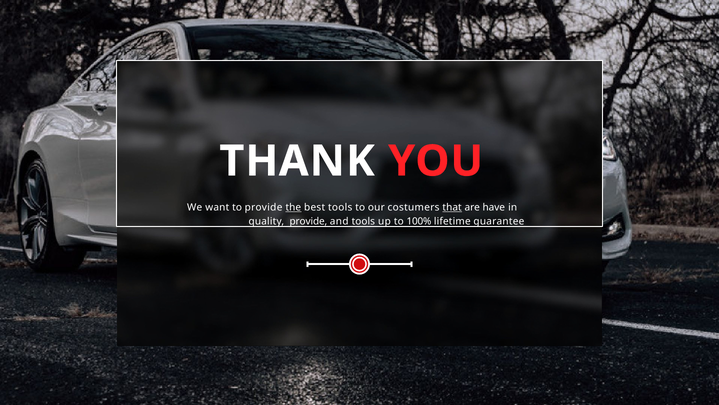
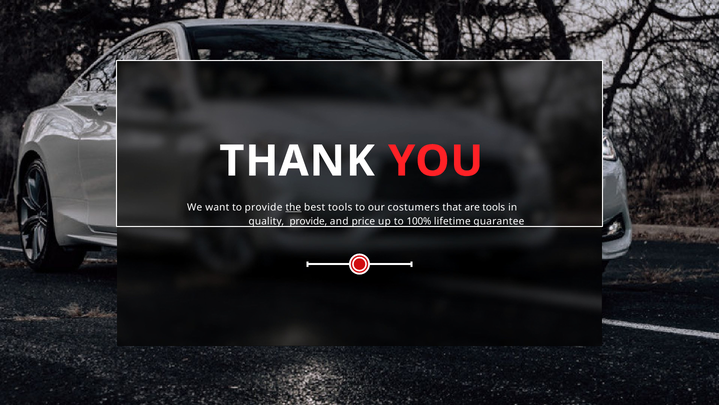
that underline: present -> none (452, 207)
are have: have -> tools (494, 207)
and tools: tools -> price (363, 221)
